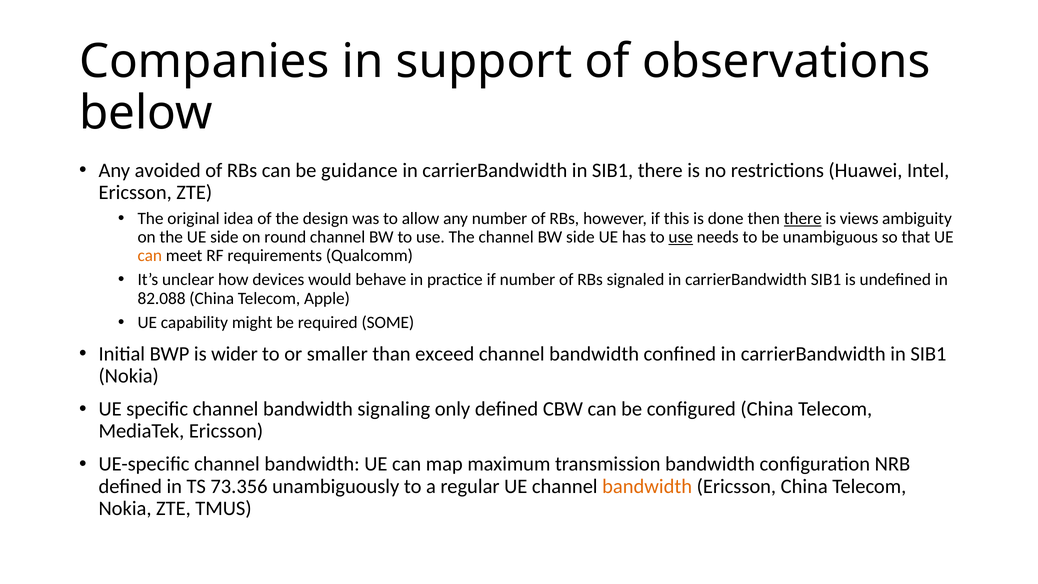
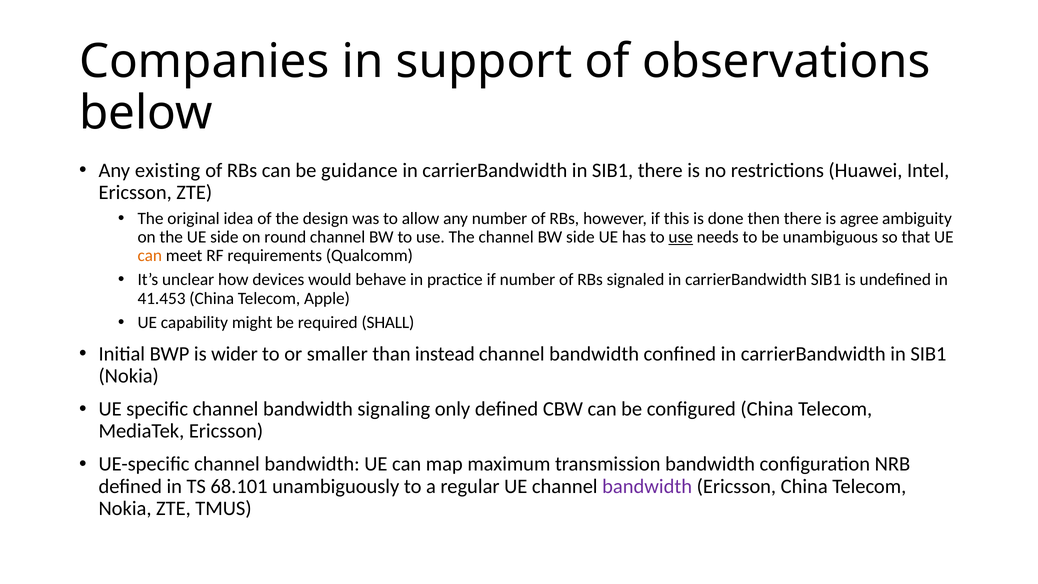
avoided: avoided -> existing (168, 170)
there underline: present -> none (803, 218)
views: views -> agree (859, 218)
82.088: 82.088 -> 41.453 (162, 298)
SOME: SOME -> SHALL (388, 322)
exceed: exceed -> instead (445, 354)
73.356: 73.356 -> 68.101 (239, 486)
bandwidth colour: orange -> purple (647, 486)
